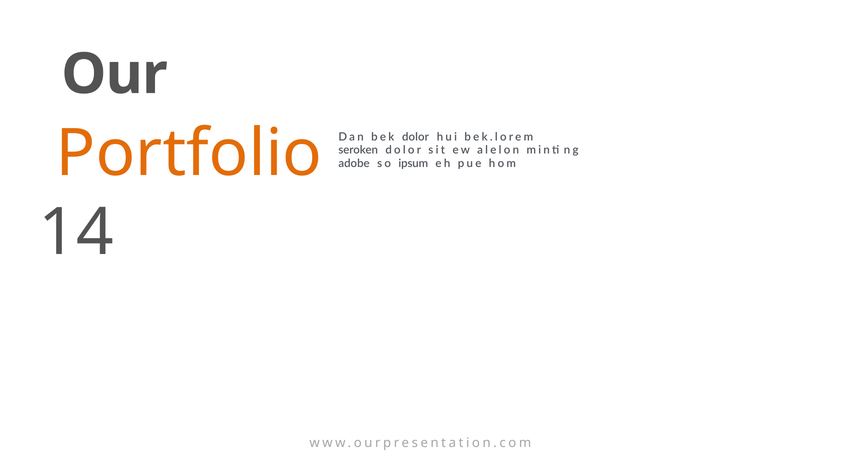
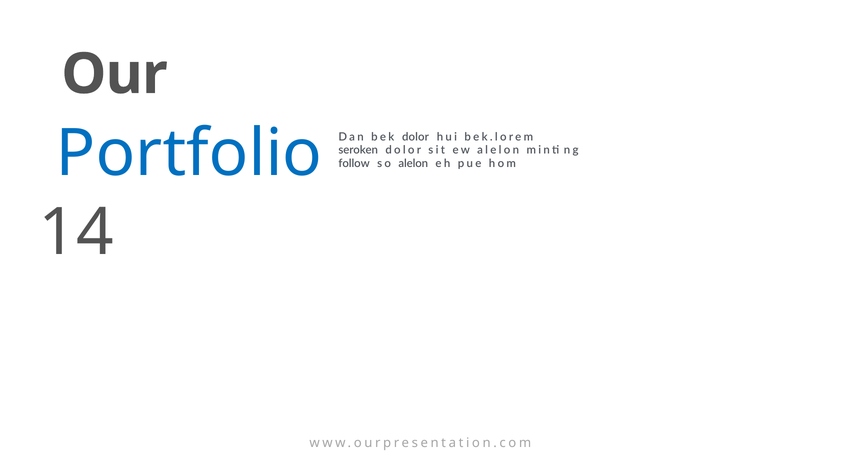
Portfolio colour: orange -> blue (189, 154)
adobe: adobe -> follow (354, 163)
so ipsum: ipsum -> alelon (413, 163)
